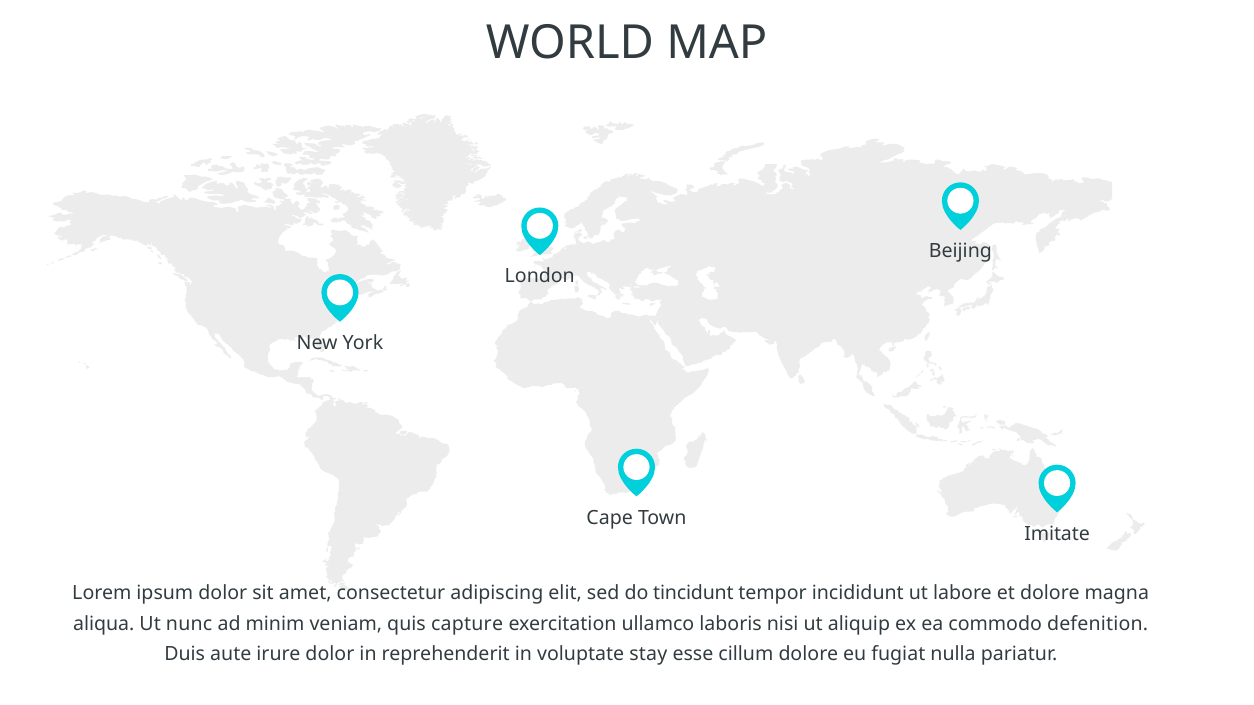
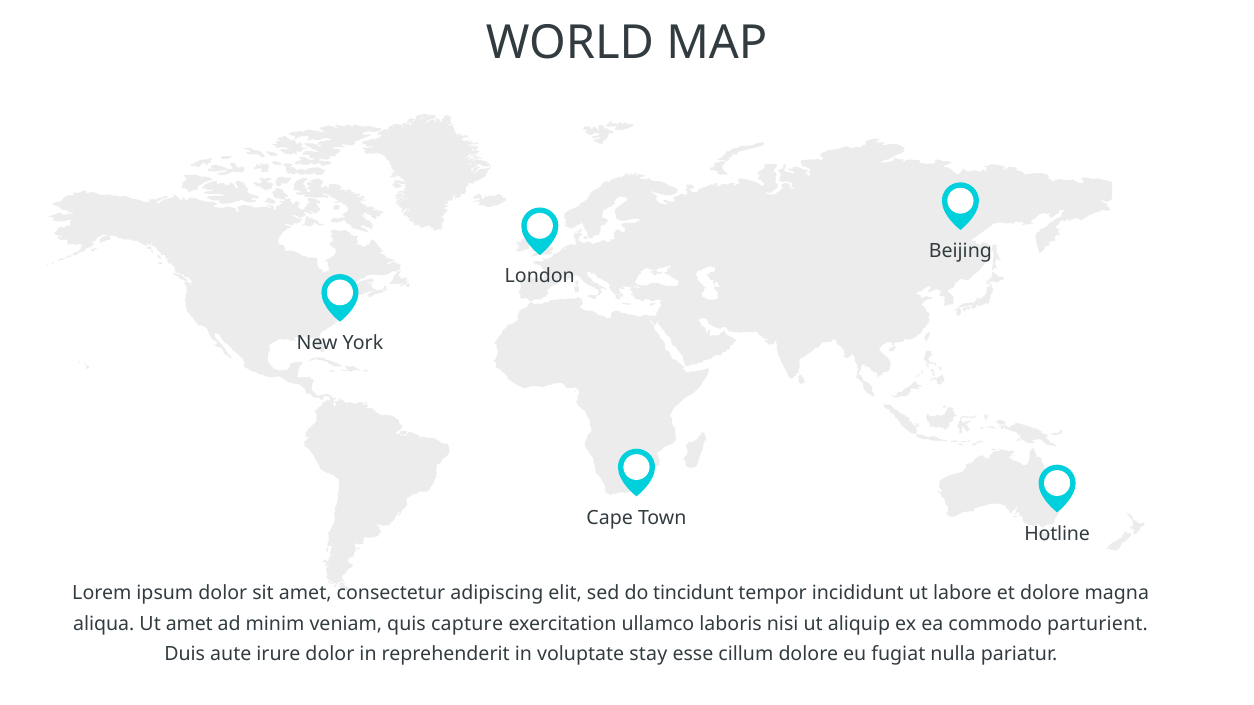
Imitate: Imitate -> Hotline (1057, 534)
Ut nunc: nunc -> amet (189, 624)
defenition: defenition -> parturient (1098, 624)
